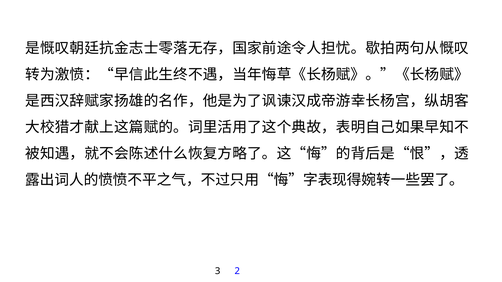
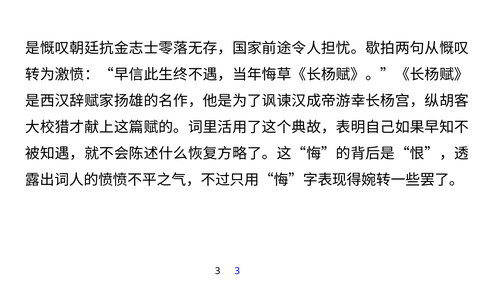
3 2: 2 -> 3 (237, 271)
